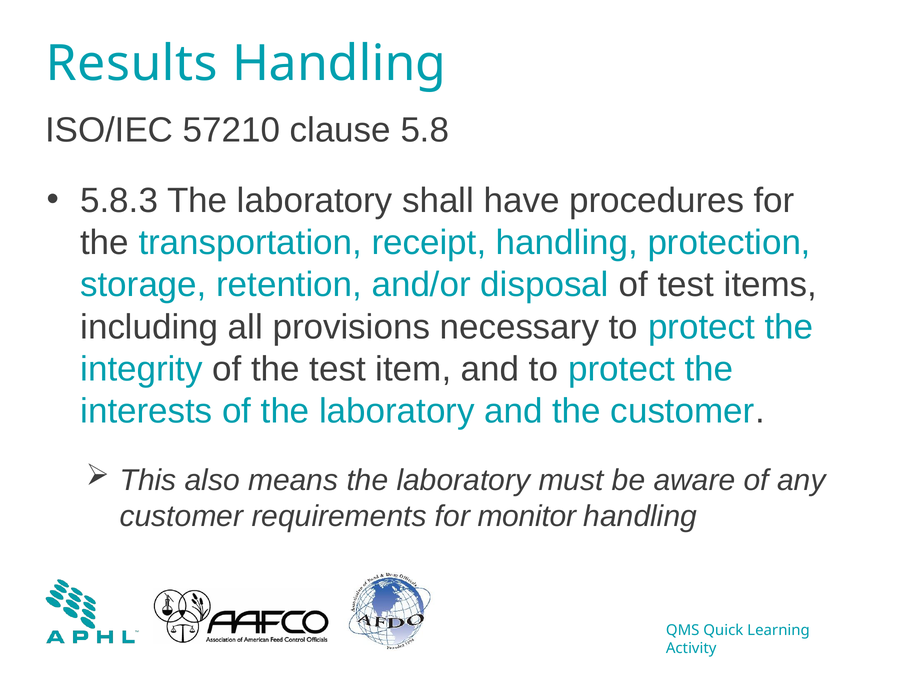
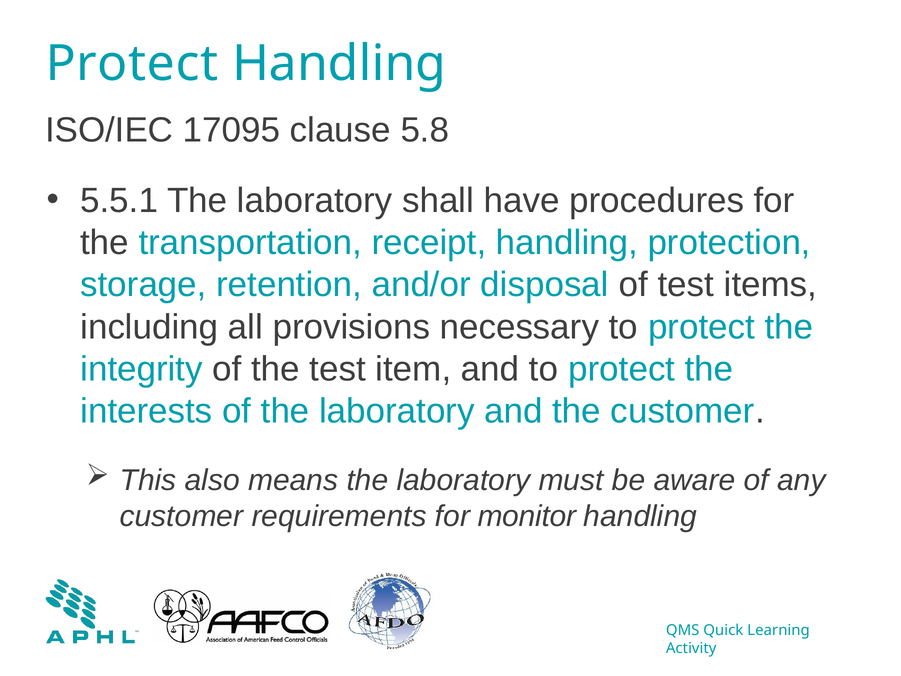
Results: Results -> Protect (132, 64)
57210: 57210 -> 17095 (231, 130)
5.8.3: 5.8.3 -> 5.5.1 (119, 201)
